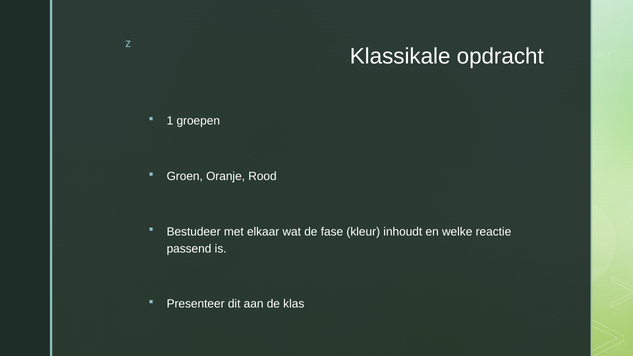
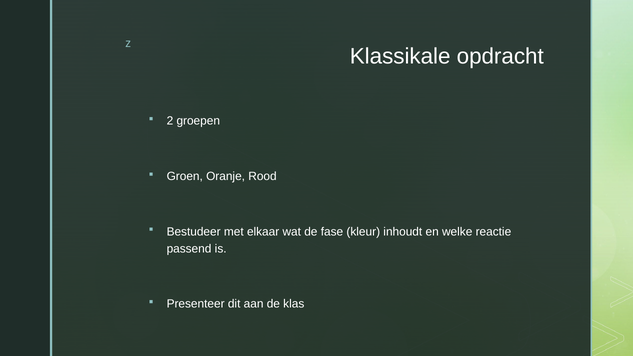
1: 1 -> 2 (170, 121)
